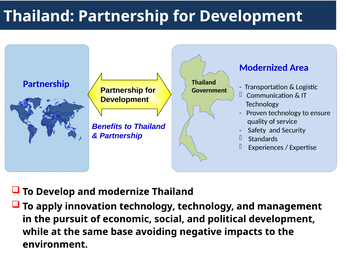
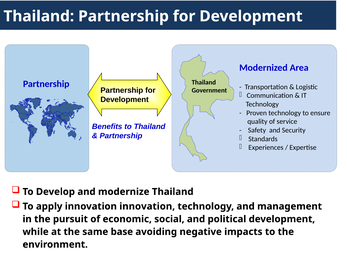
innovation technology: technology -> innovation (147, 207)
